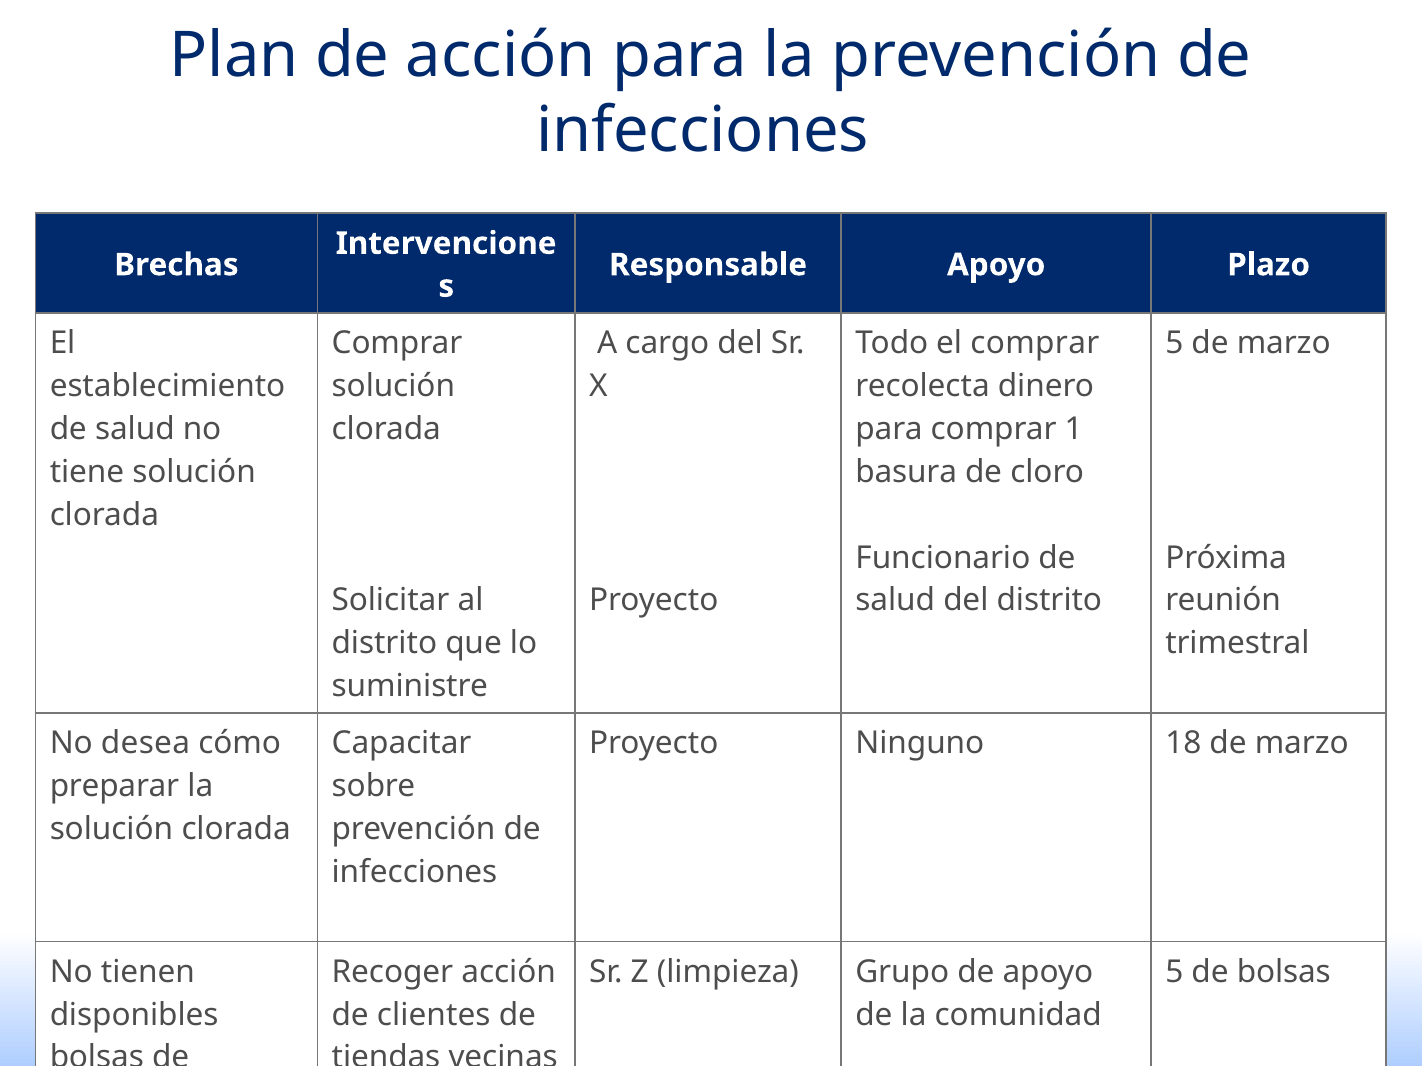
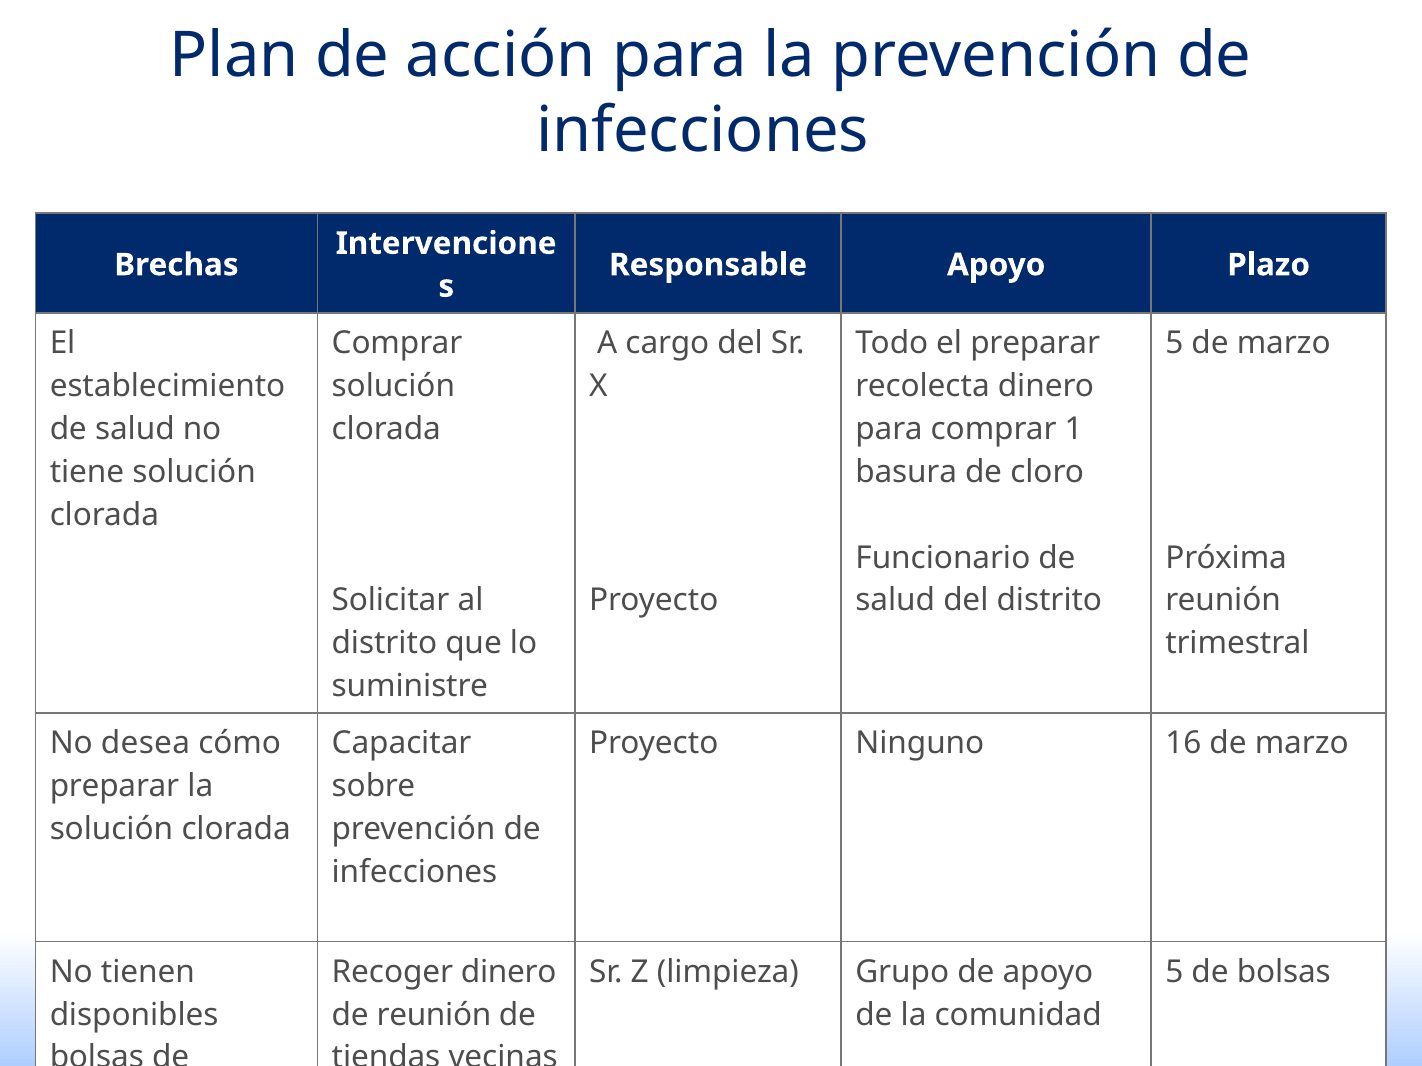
el comprar: comprar -> preparar (1035, 344)
18: 18 -> 16 (1183, 744)
Recoger acción: acción -> dinero (509, 972)
de clientes: clientes -> reunión (434, 1015)
